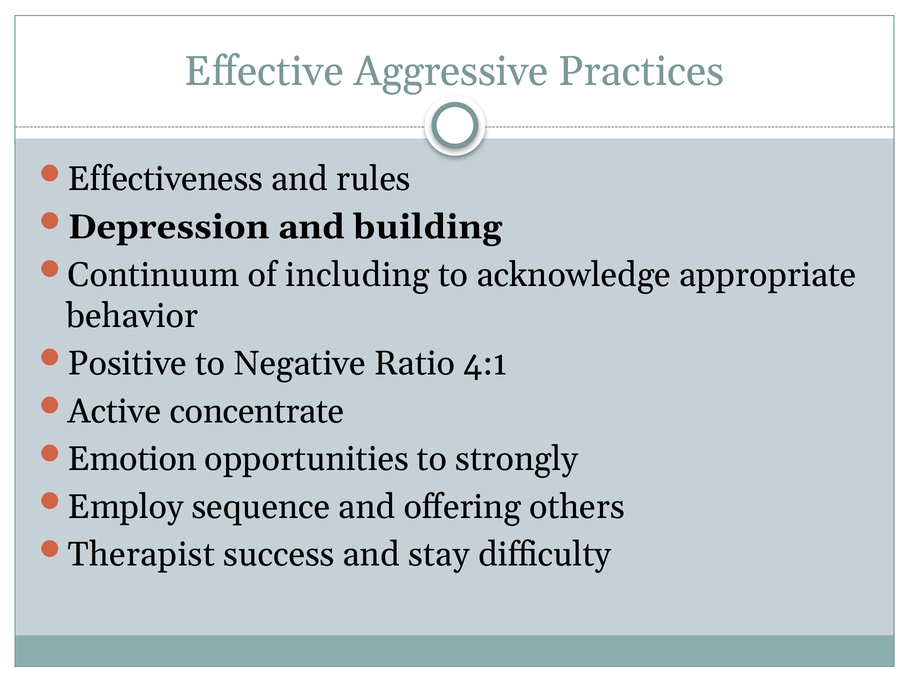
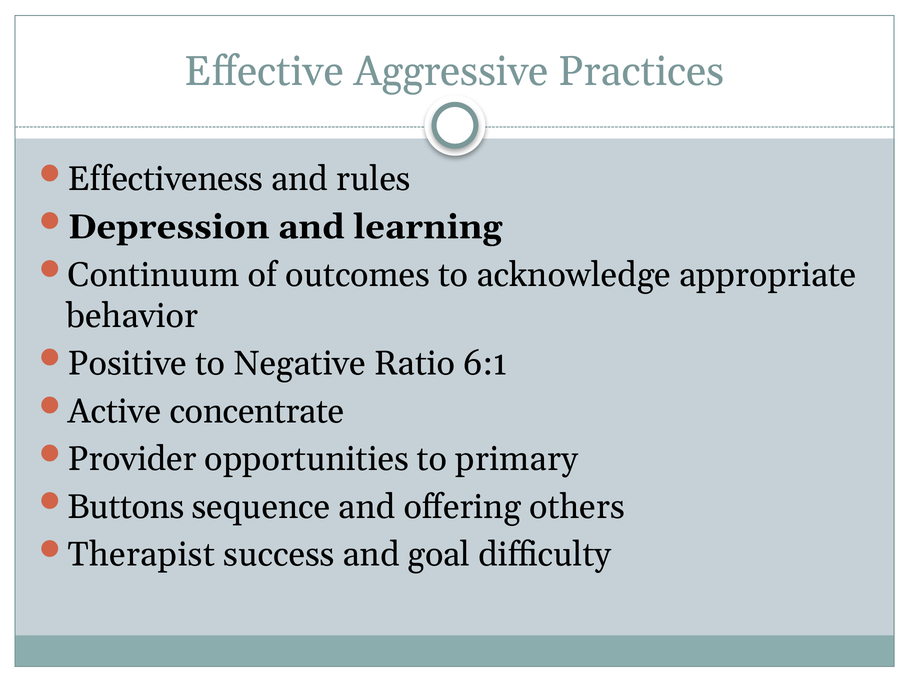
building: building -> learning (428, 227)
including: including -> outcomes (358, 275)
4:1: 4:1 -> 6:1 (485, 364)
Emotion: Emotion -> Provider (132, 459)
strongly: strongly -> primary (517, 459)
Employ: Employ -> Buttons (126, 507)
stay: stay -> goal (439, 555)
